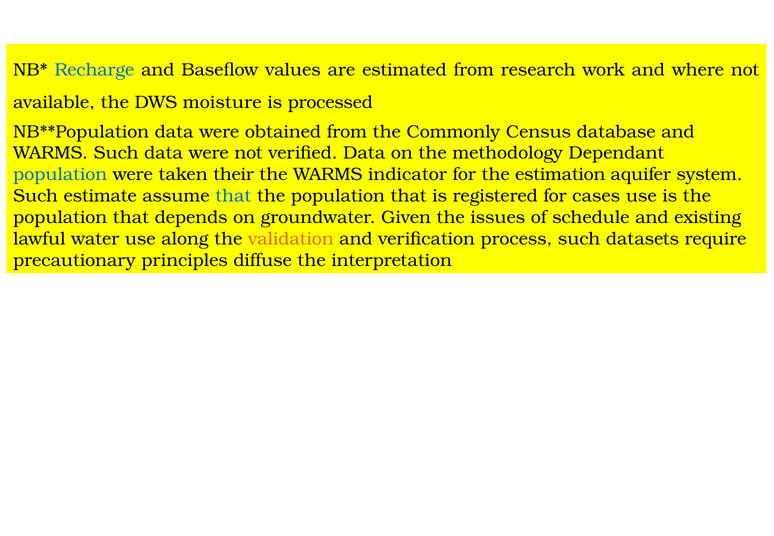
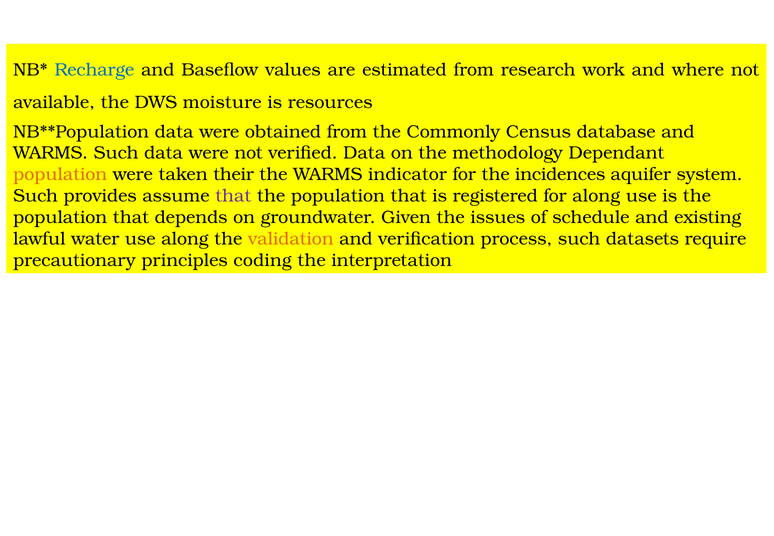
processed: processed -> resources (330, 102)
population colour: blue -> orange (60, 174)
estimation: estimation -> incidences (560, 174)
estimate: estimate -> provides (100, 196)
that colour: blue -> purple (233, 196)
for cases: cases -> along (596, 196)
diffuse: diffuse -> coding (263, 260)
